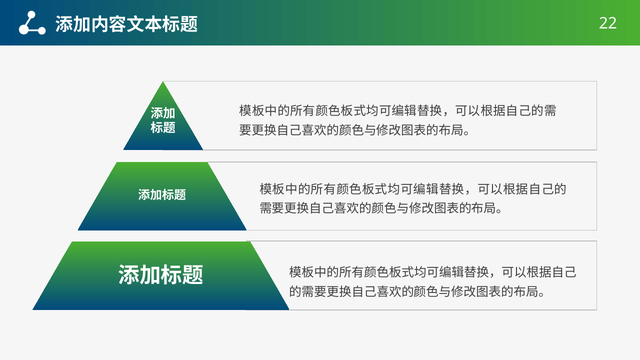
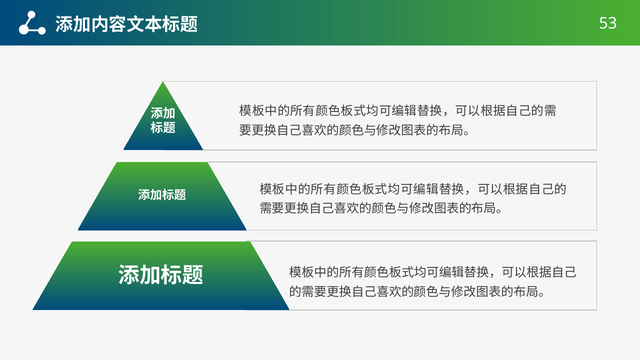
22: 22 -> 53 (608, 23)
